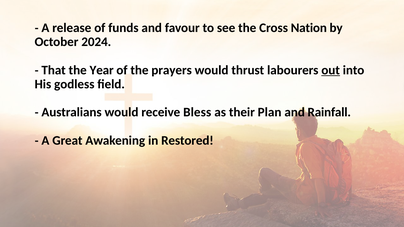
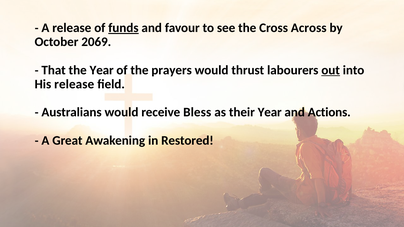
funds underline: none -> present (123, 28)
Nation: Nation -> Across (309, 28)
2024: 2024 -> 2069 (96, 42)
His godless: godless -> release (74, 84)
their Plan: Plan -> Year (270, 112)
Rainfall: Rainfall -> Actions (329, 112)
